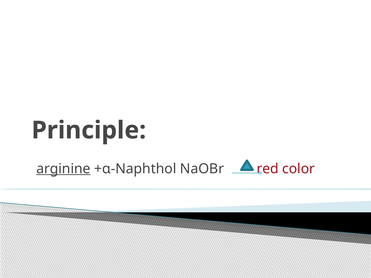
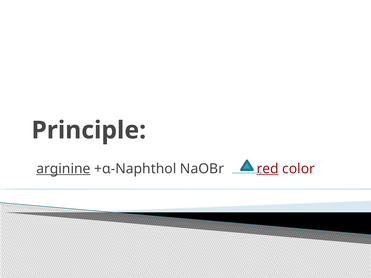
red underline: none -> present (268, 169)
